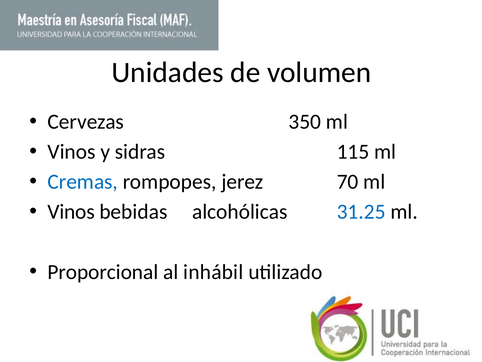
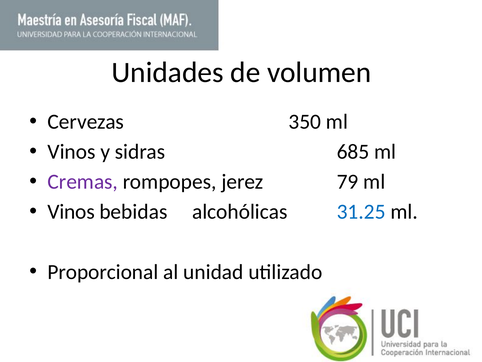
115: 115 -> 685 (353, 152)
Cremas colour: blue -> purple (83, 182)
70: 70 -> 79 (348, 182)
inhábil: inhábil -> unidad (213, 272)
